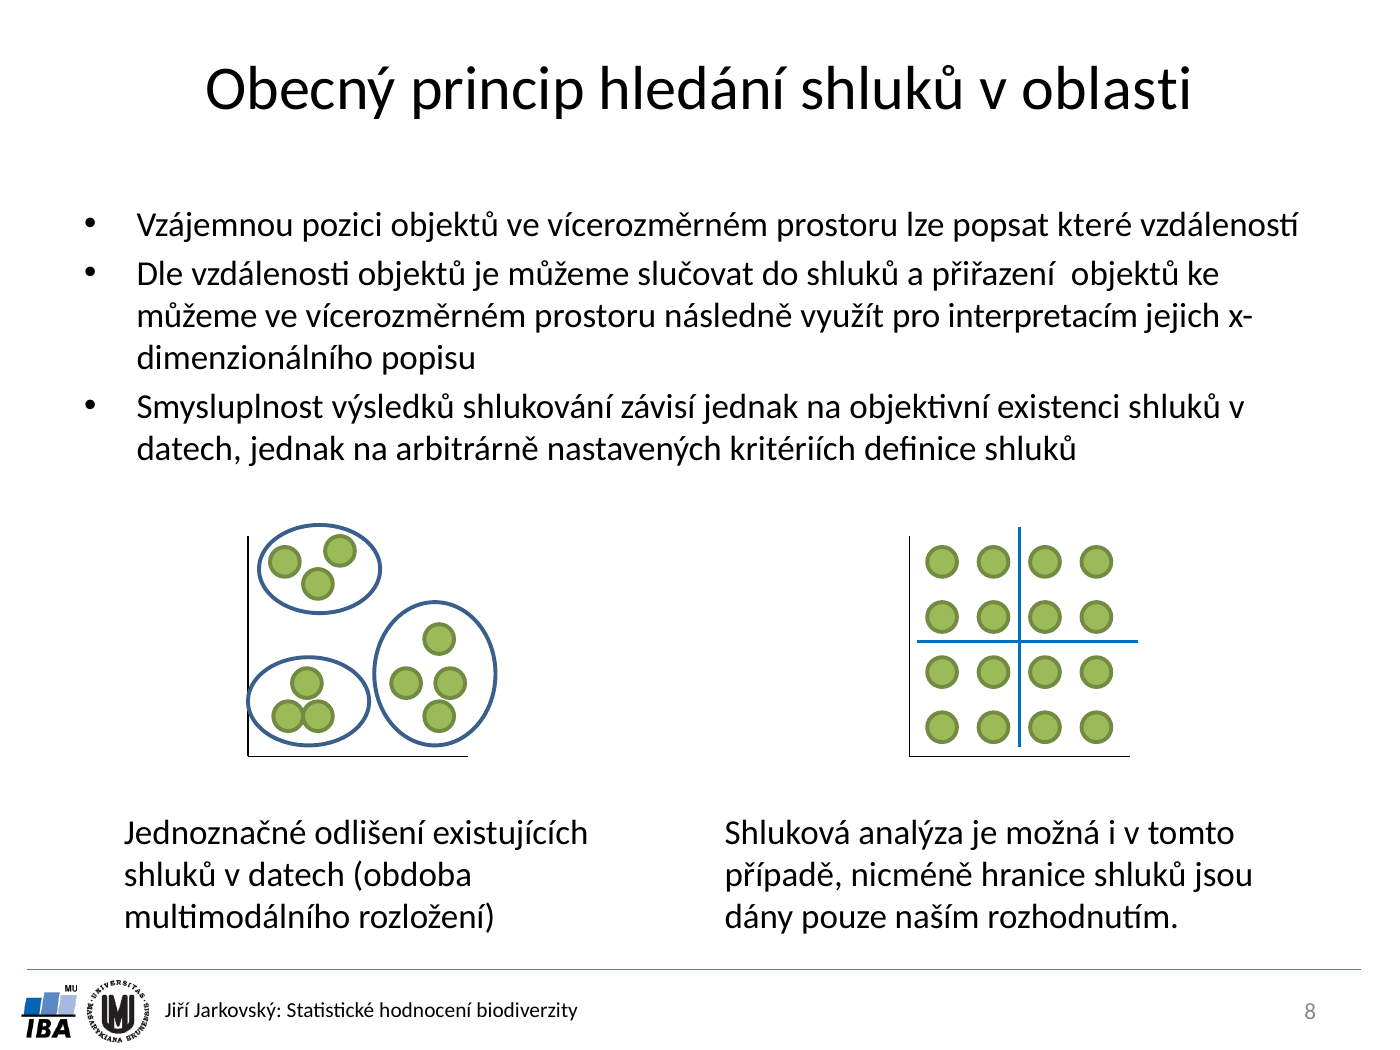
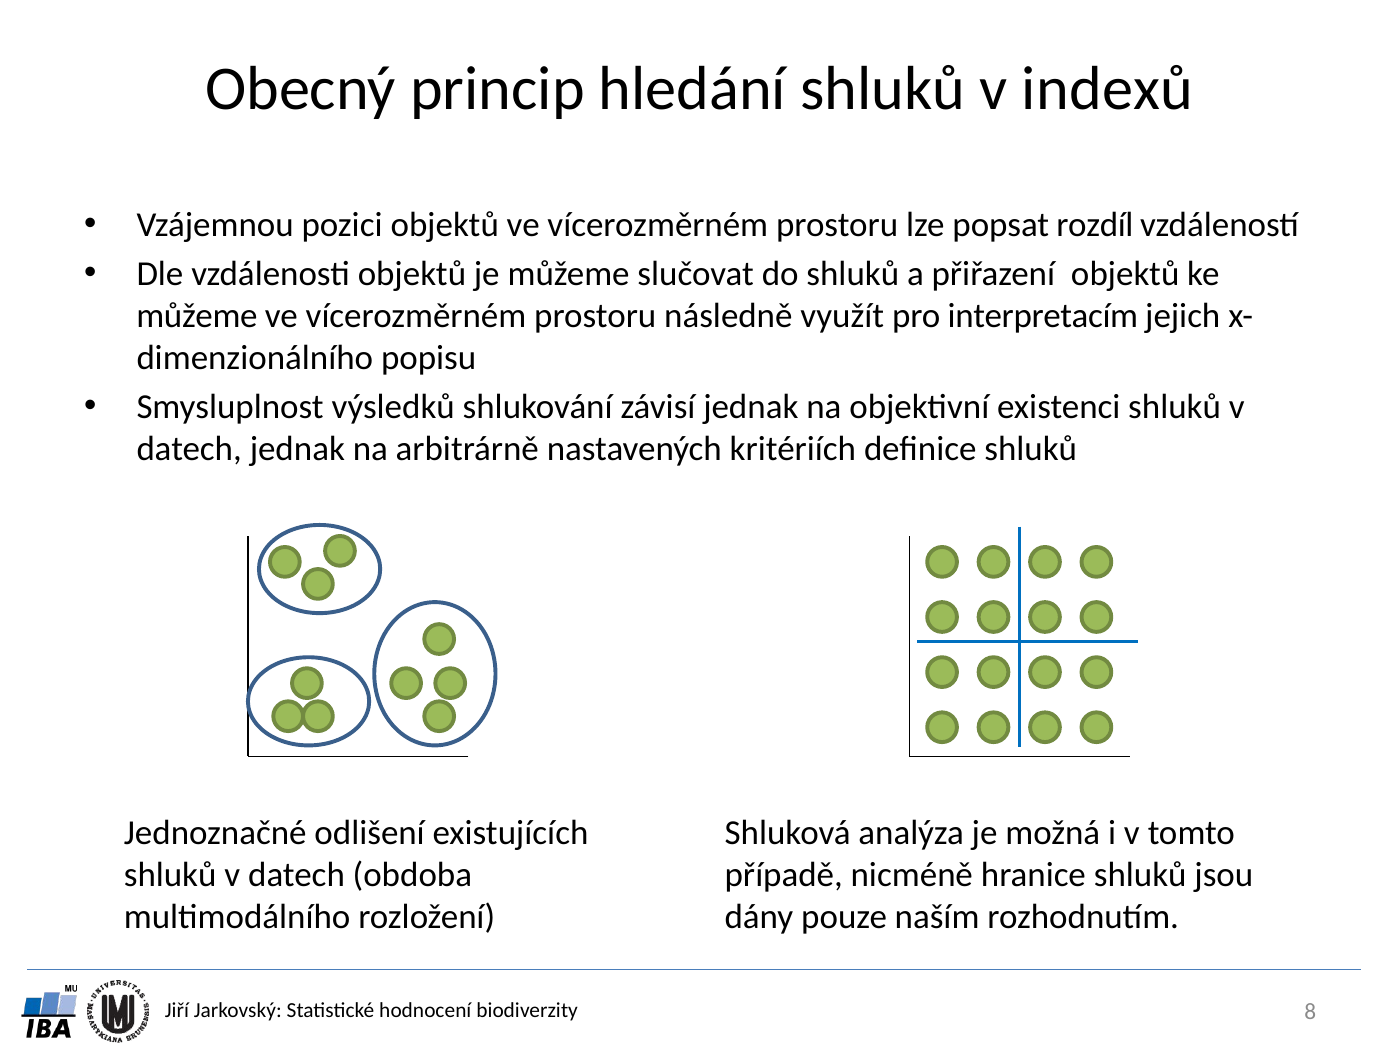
oblasti: oblasti -> indexů (1107, 89)
které: které -> rozdíl (1095, 225)
